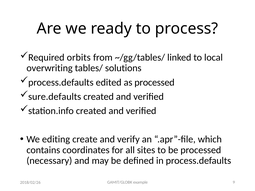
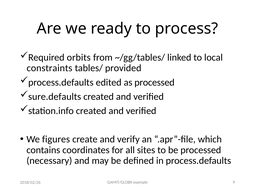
overwriting: overwriting -> constraints (49, 68)
solutions: solutions -> provided (123, 68)
editing: editing -> figures (56, 139)
